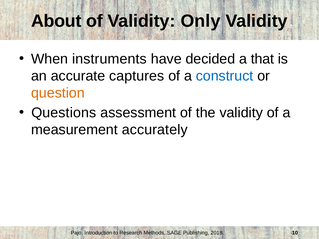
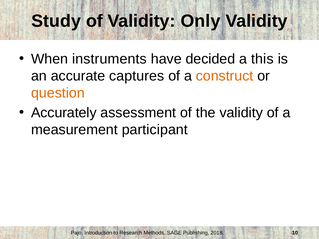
About: About -> Study (56, 21)
that: that -> this (262, 59)
construct colour: blue -> orange (225, 76)
Questions: Questions -> Accurately (64, 113)
accurately: accurately -> participant (155, 130)
